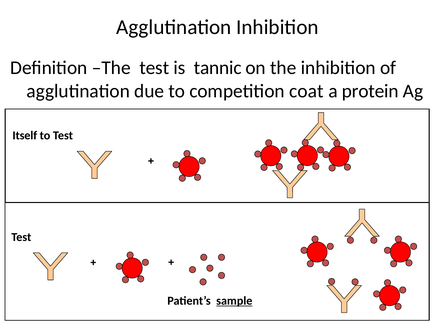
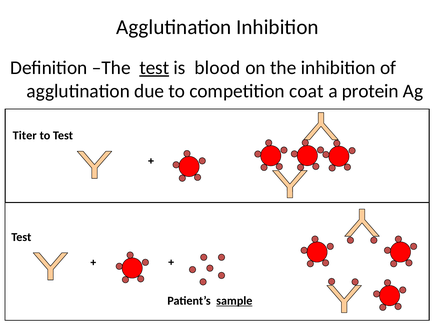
test underline: none -> present (154, 68)
tannic: tannic -> blood (218, 68)
Itself: Itself -> Titer (25, 135)
